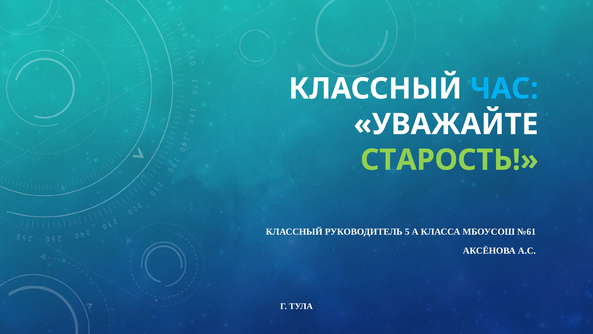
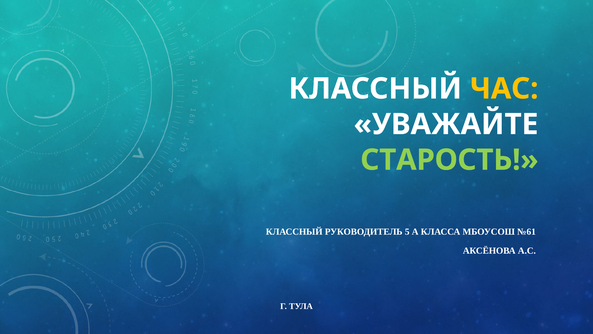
ЧАС colour: light blue -> yellow (504, 89)
